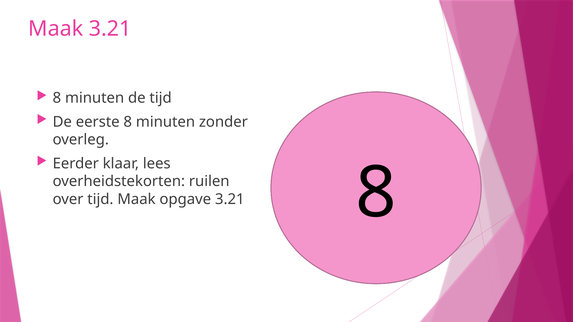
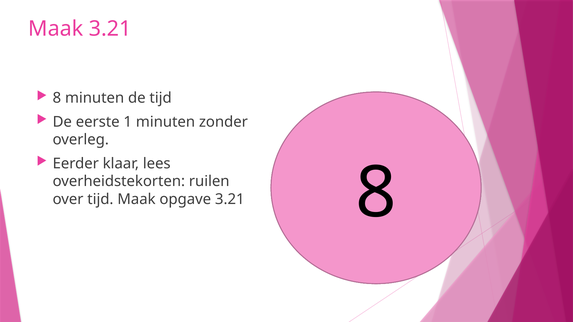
eerste 8: 8 -> 1 (128, 122)
